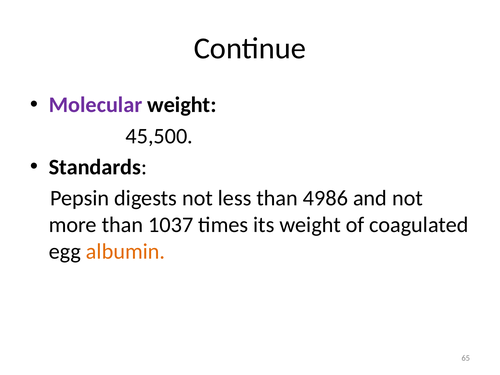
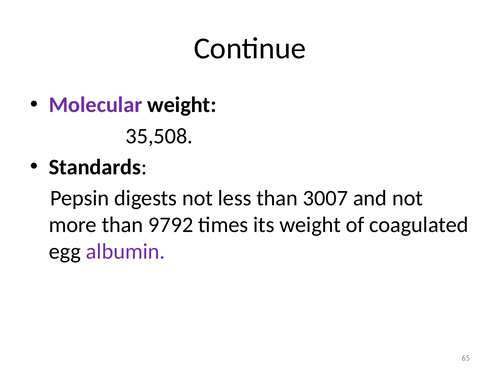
45,500: 45,500 -> 35,508 (159, 136)
4986: 4986 -> 3007 (325, 198)
1037: 1037 -> 9792 (171, 225)
albumin colour: orange -> purple (126, 252)
